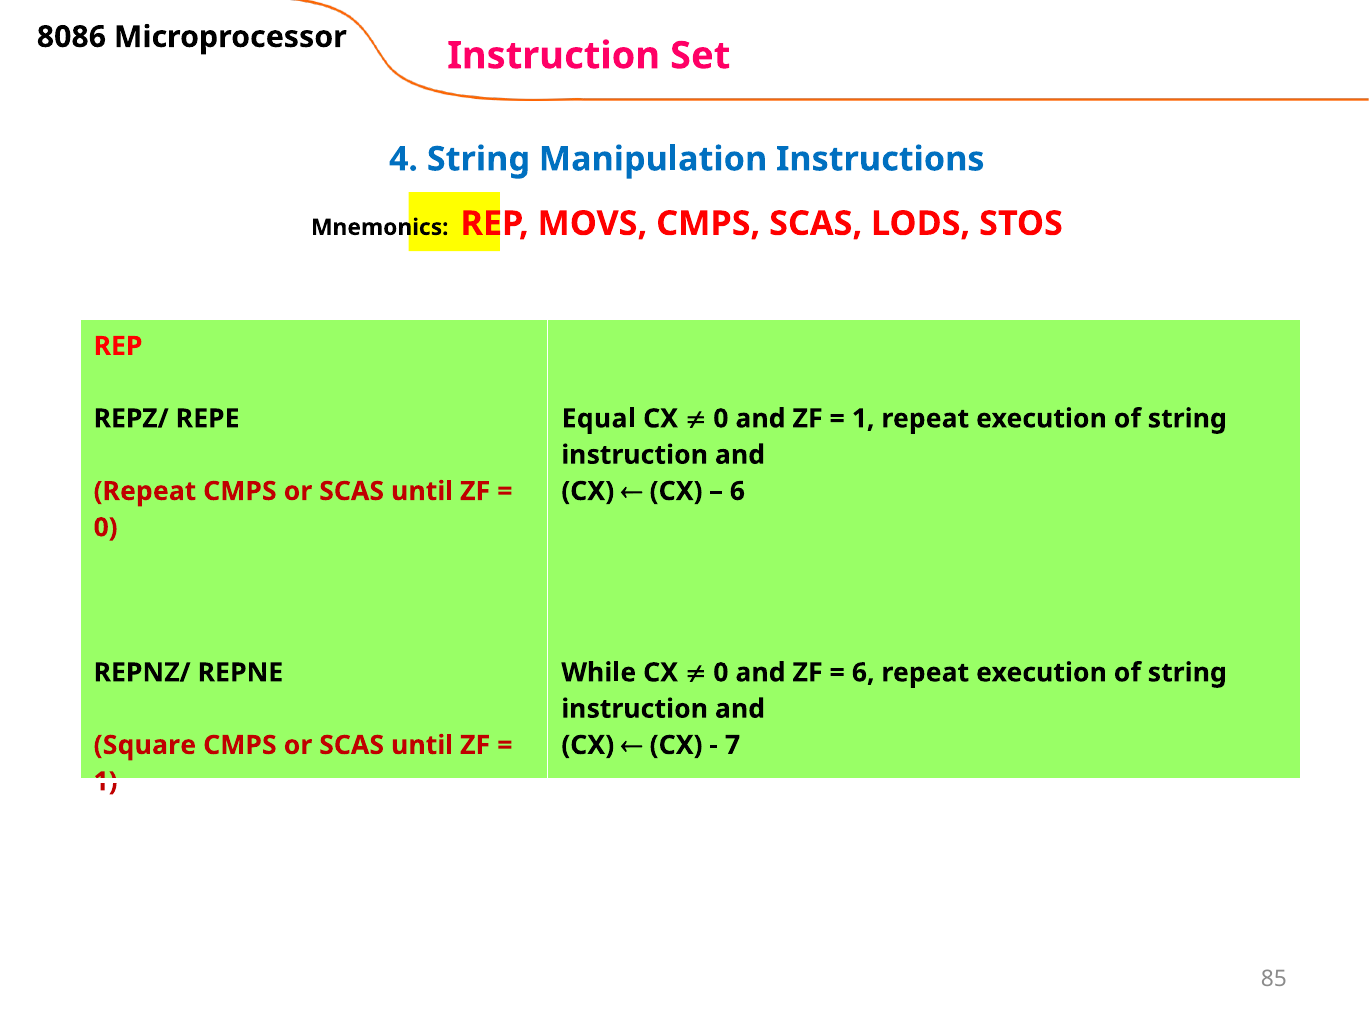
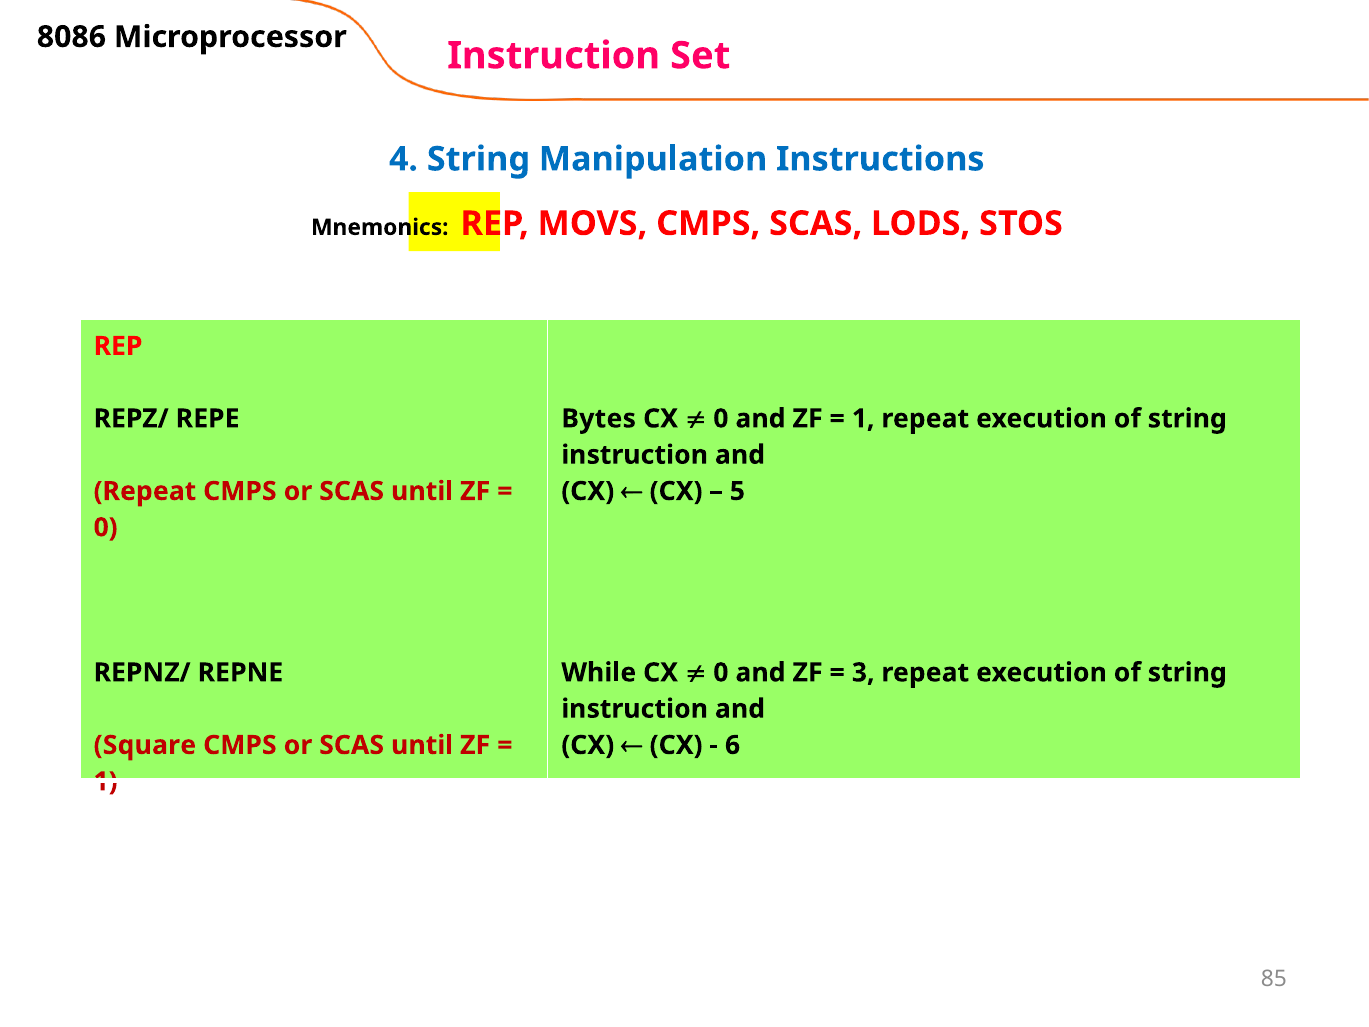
Equal: Equal -> Bytes (599, 419)
6: 6 -> 5 (737, 491)
6: 6 -> 3 (863, 672)
7: 7 -> 6 (733, 745)
